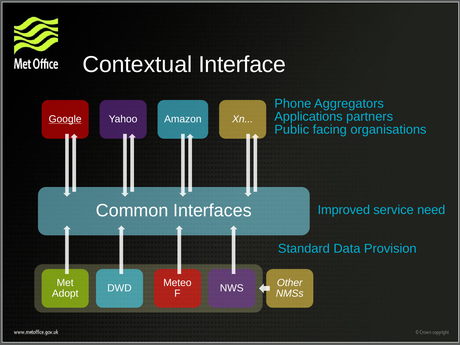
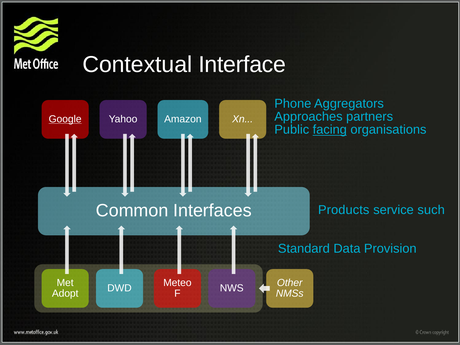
Applications: Applications -> Approaches (308, 117)
facing underline: none -> present (330, 130)
Improved: Improved -> Products (344, 210)
need: need -> such (431, 210)
